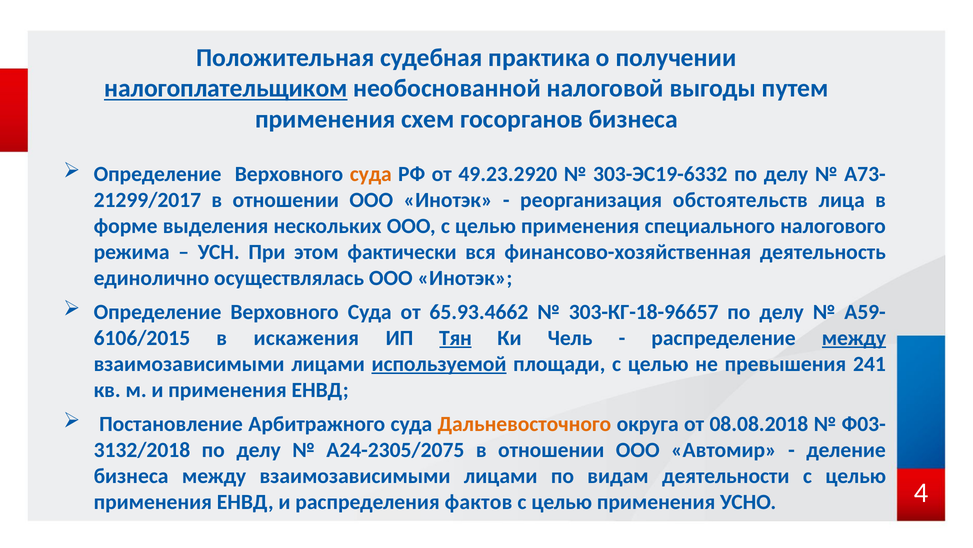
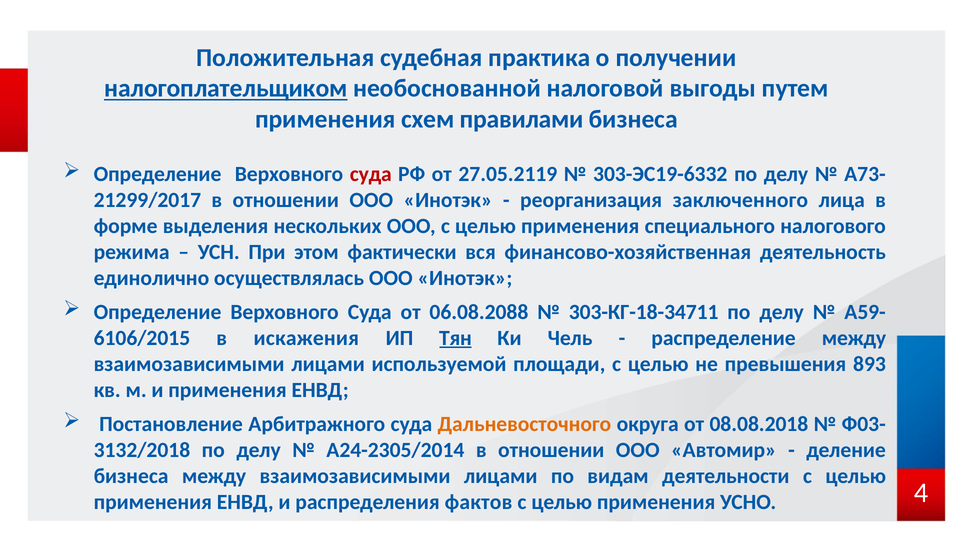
госорганов: госорганов -> правилами (522, 119)
суда colour: orange -> red (371, 174)
49.23.2920: 49.23.2920 -> 27.05.2119 (508, 174)
обстоятельств: обстоятельств -> заключенного (740, 200)
65.93.4662: 65.93.4662 -> 06.08.2088 (479, 312)
303-КГ-18-96657: 303-КГ-18-96657 -> 303-КГ-18-34711 (644, 312)
между underline: present -> none (854, 338)
используемой underline: present -> none (439, 364)
241: 241 -> 893 (869, 364)
А24-2305/2075: А24-2305/2075 -> А24-2305/2014 (395, 449)
